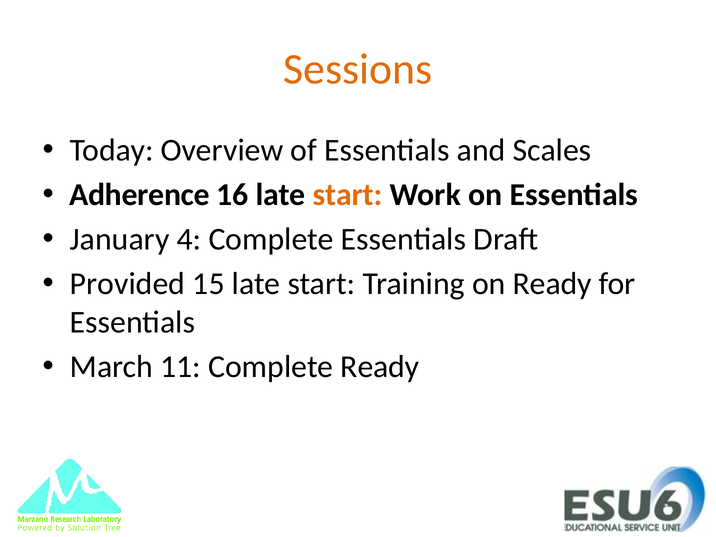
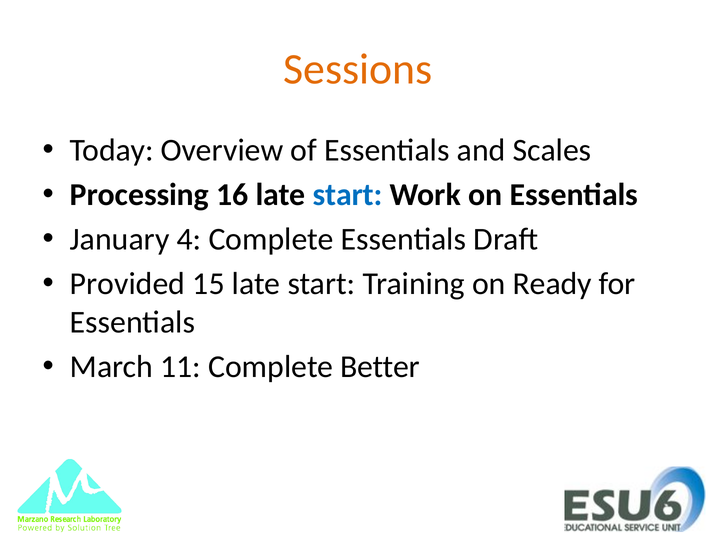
Adherence: Adherence -> Processing (139, 195)
start colour: orange -> blue (348, 195)
Complete Ready: Ready -> Better (380, 367)
